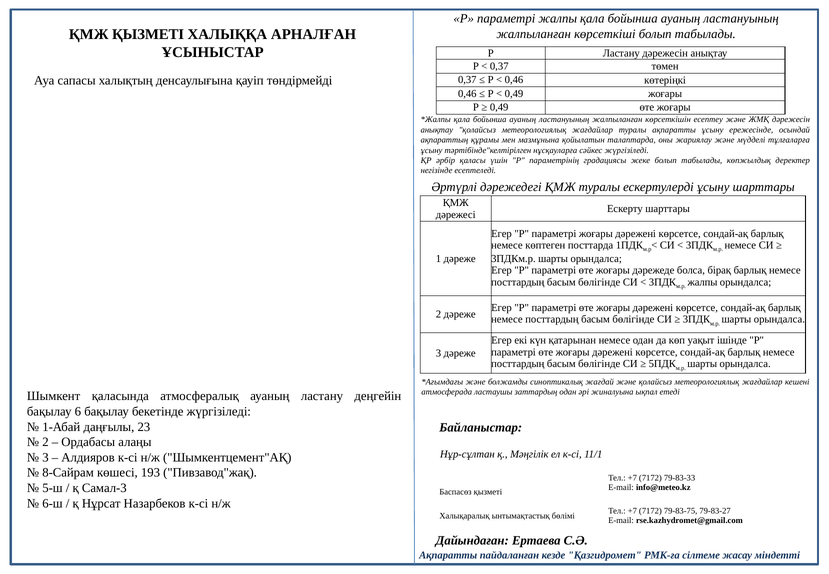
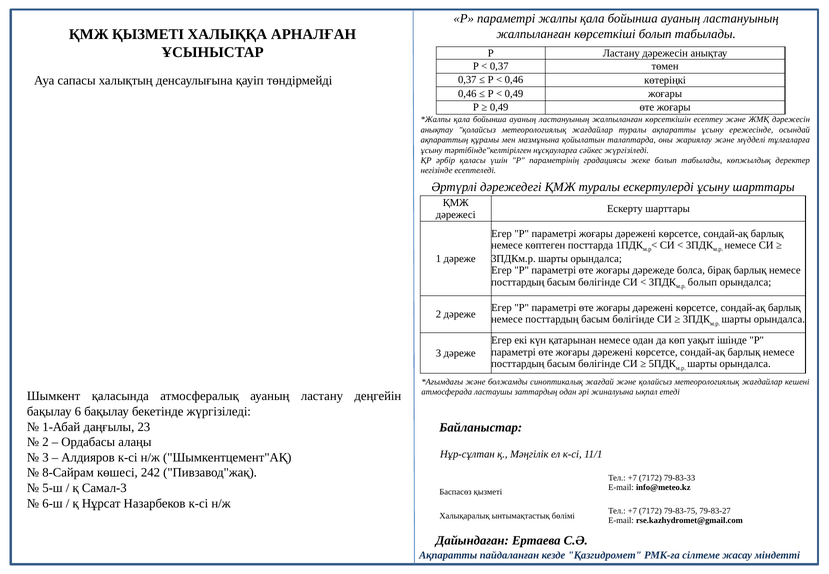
жалпы: жалпы -> болып (702, 282)
193: 193 -> 242 (150, 473)
